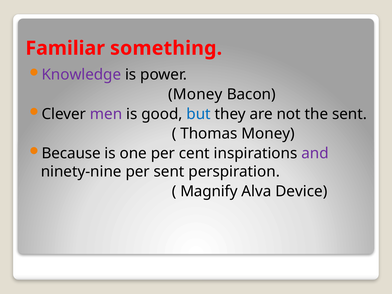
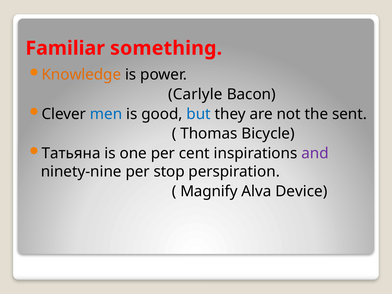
Knowledge colour: purple -> orange (81, 75)
Money: Money -> Carlyle (195, 94)
men colour: purple -> blue (106, 114)
Thomas Money: Money -> Bicycle (268, 134)
Because: Because -> Татьяна (71, 153)
per sent: sent -> stop (169, 172)
